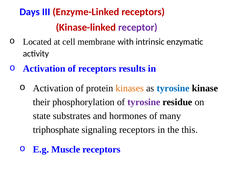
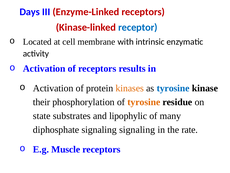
receptor colour: purple -> blue (138, 27)
tyrosine colour: purple -> orange (144, 102)
hormones: hormones -> lipophylic (128, 116)
triphosphate: triphosphate -> diphosphate (56, 129)
signaling receptors: receptors -> signaling (137, 129)
this: this -> rate (190, 129)
